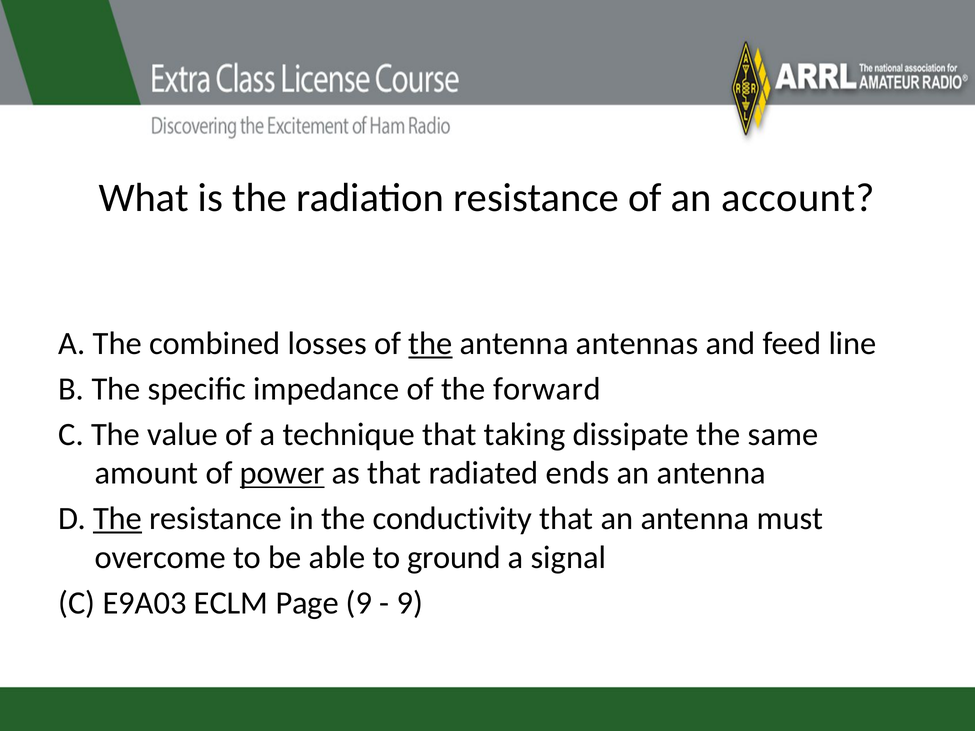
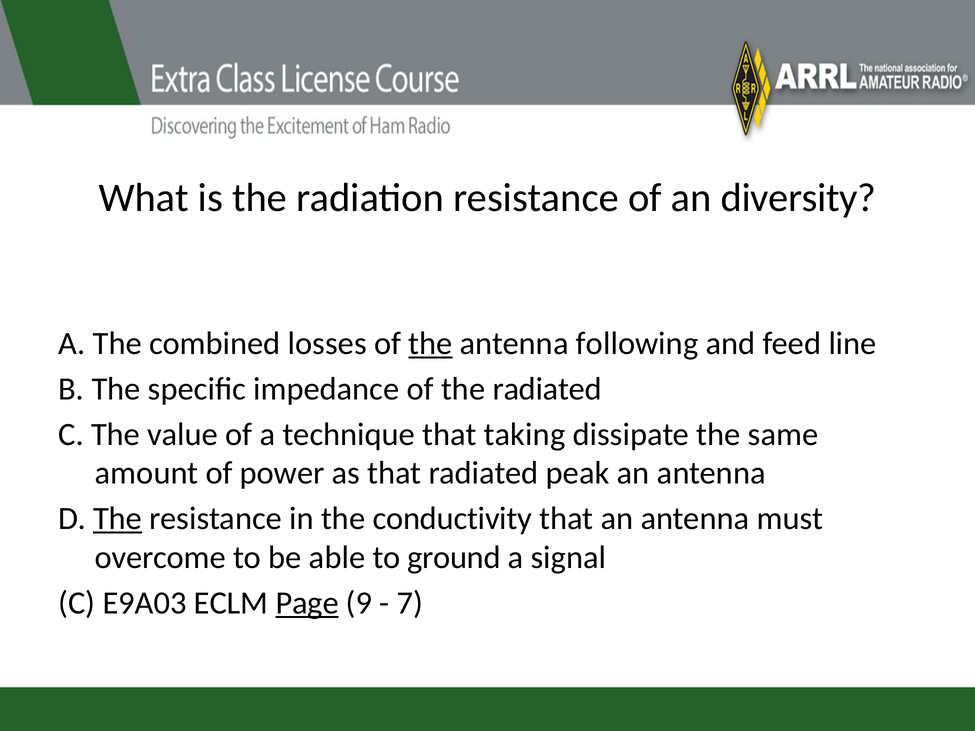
account: account -> diversity (798, 198)
antennas: antennas -> following (637, 343)
the forward: forward -> radiated (547, 389)
power underline: present -> none (282, 473)
ends: ends -> peak (578, 473)
Page underline: none -> present (307, 603)
9: 9 -> 7 (410, 603)
